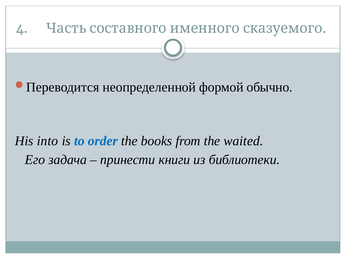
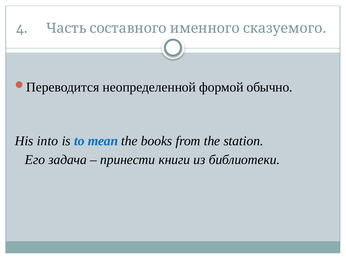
order: order -> mean (103, 141)
waited: waited -> station (243, 141)
